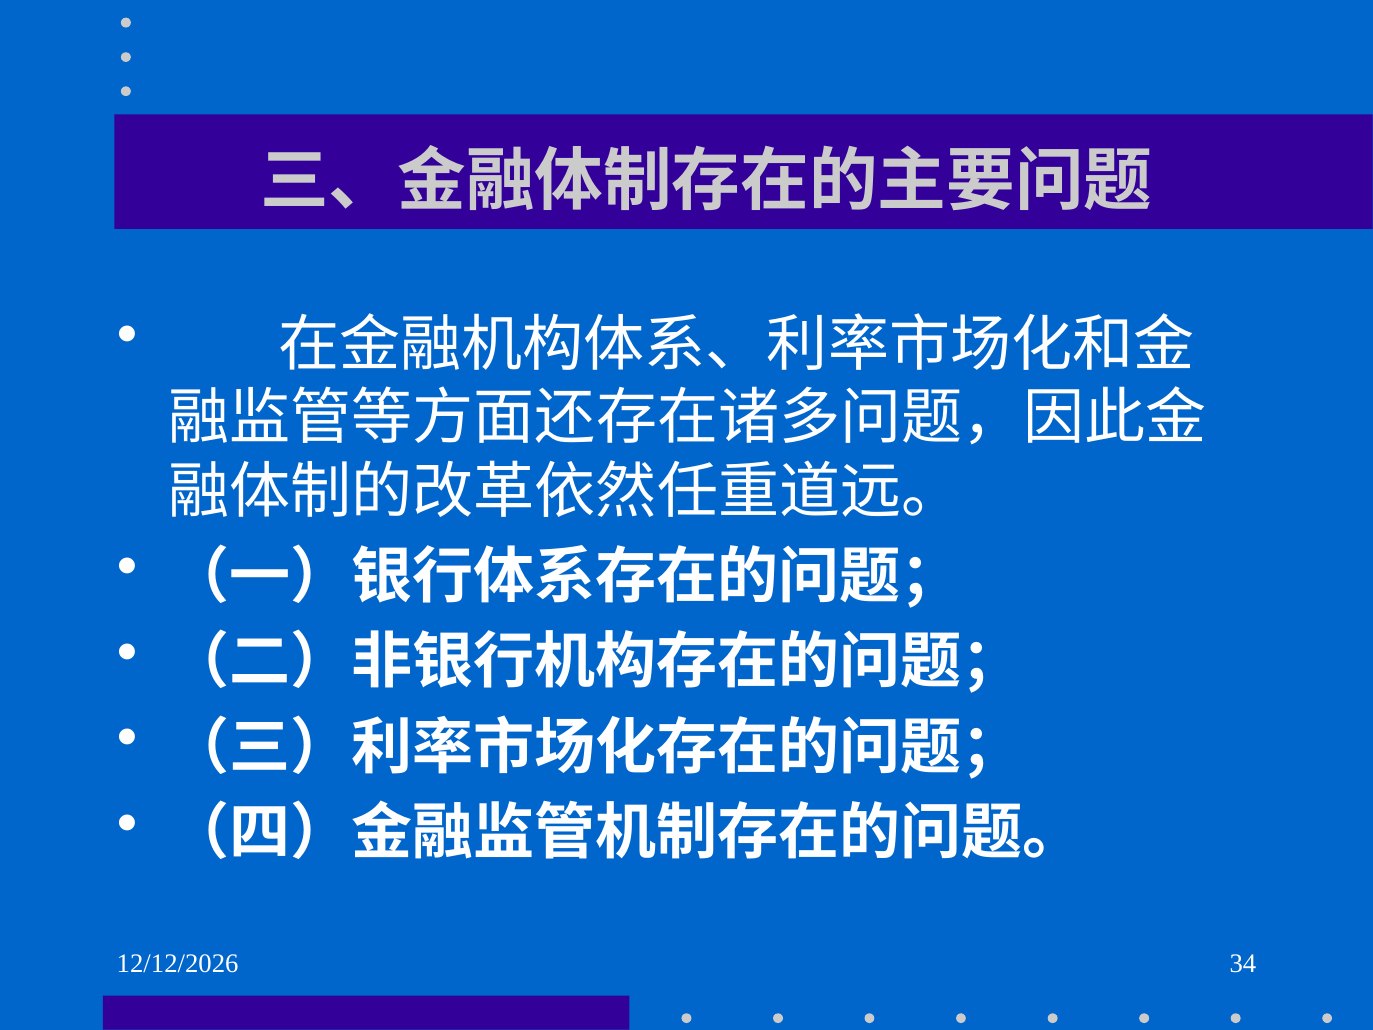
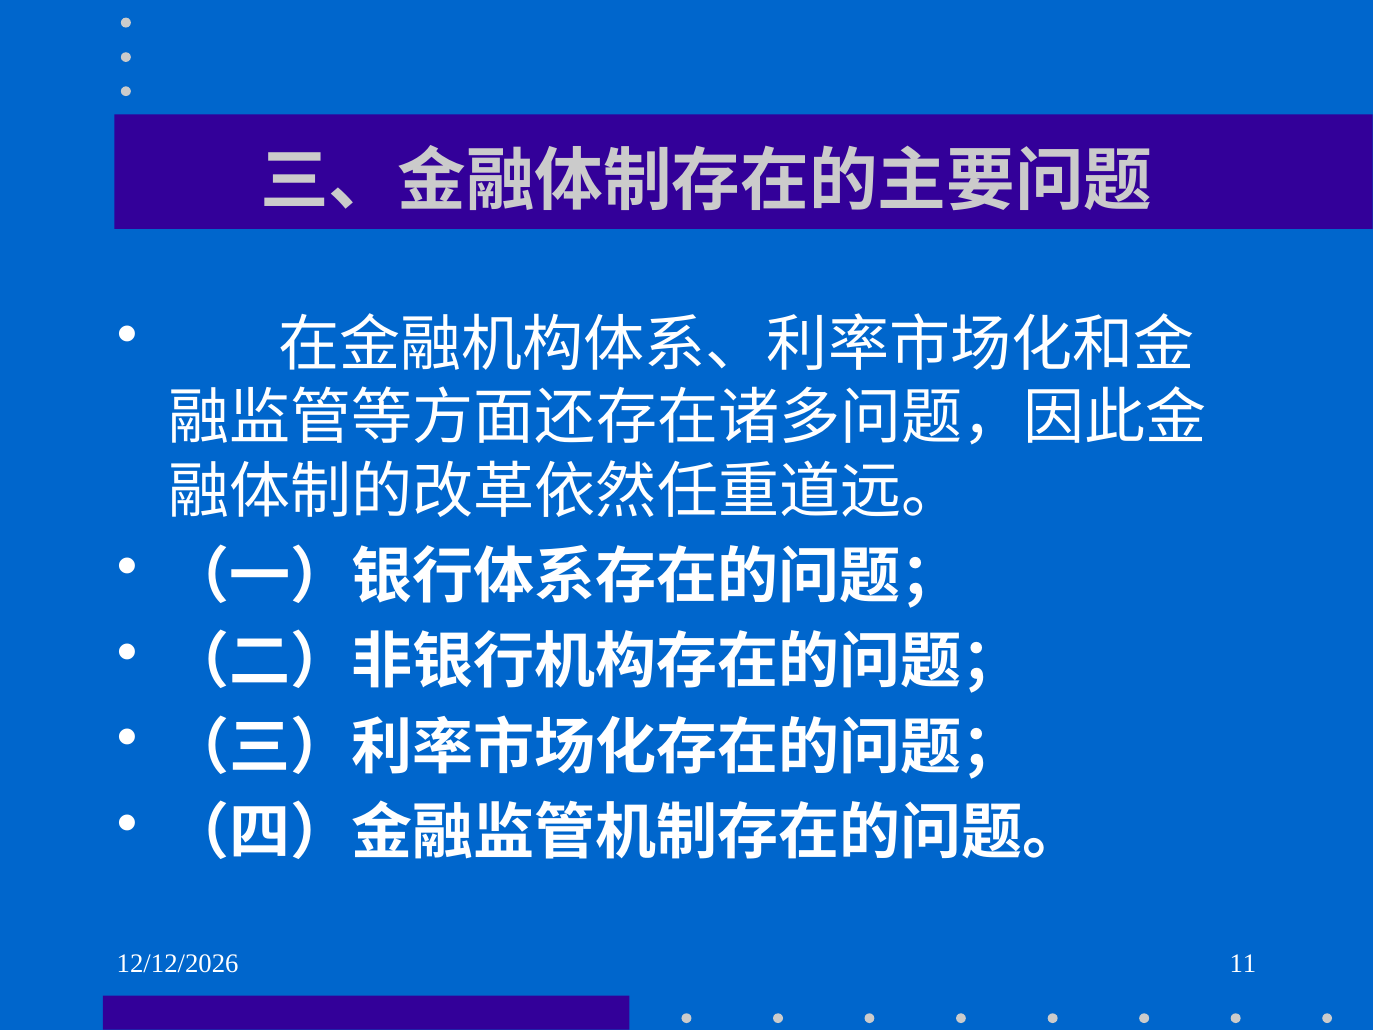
34: 34 -> 11 (1243, 963)
